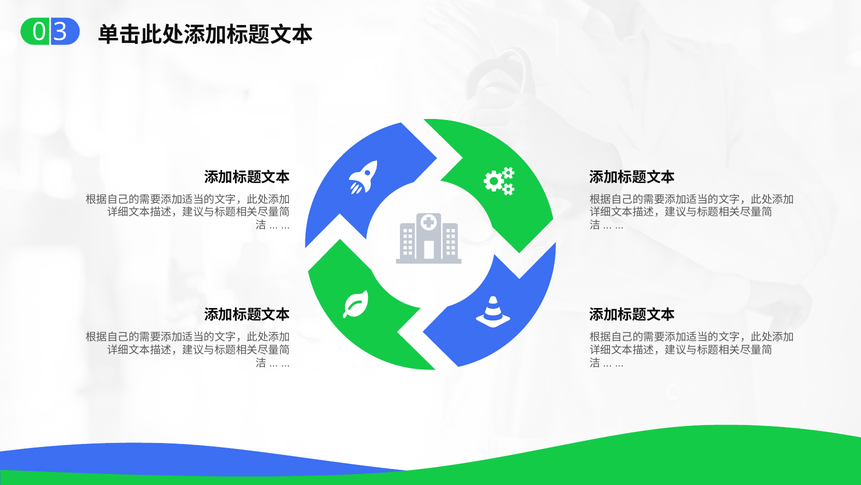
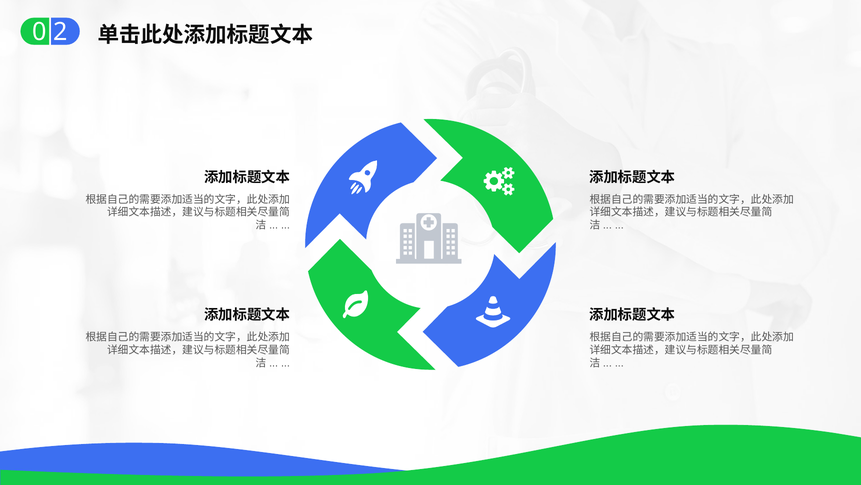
3: 3 -> 2 (60, 32)
